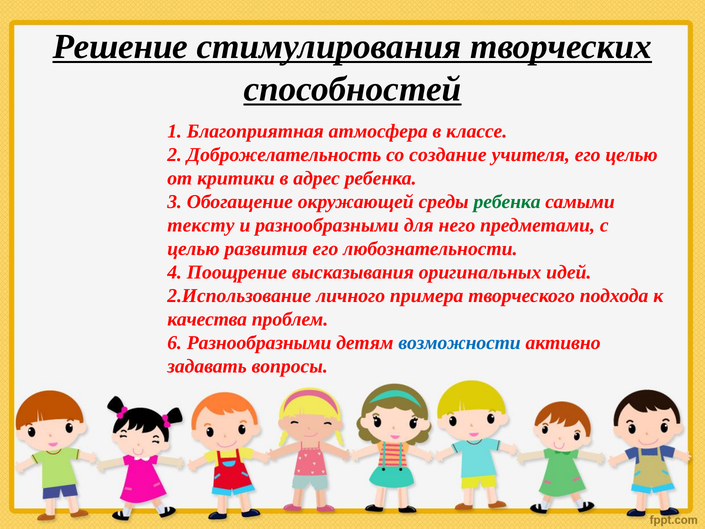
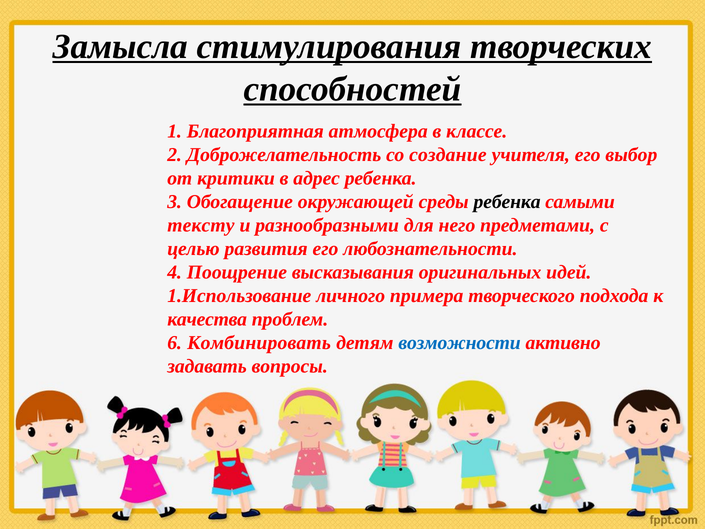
Решение: Решение -> Замысла (120, 47)
его целью: целью -> выбор (631, 155)
ребенка colour: green -> black (507, 202)
2.Использование: 2.Использование -> 1.Использование (239, 296)
6 Разнообразными: Разнообразными -> Комбинировать (259, 343)
